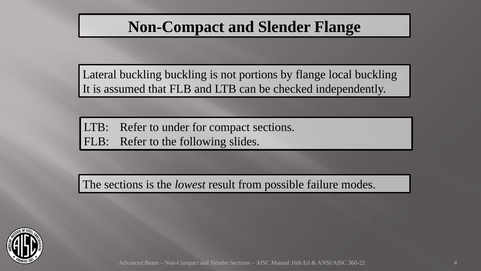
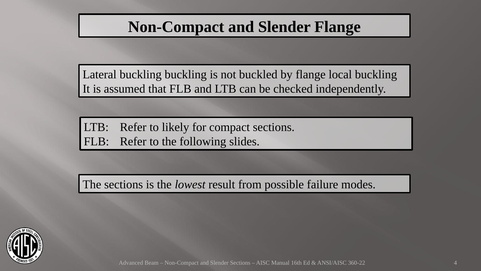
portions: portions -> buckled (258, 74)
under: under -> likely (176, 127)
